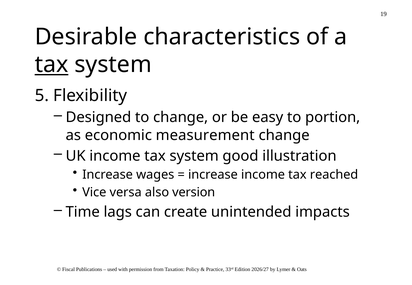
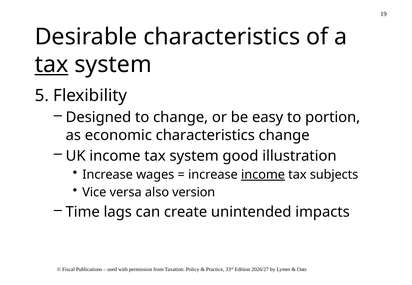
economic measurement: measurement -> characteristics (205, 135)
income underline: none -> present (263, 175)
reached: reached -> subjects (334, 175)
